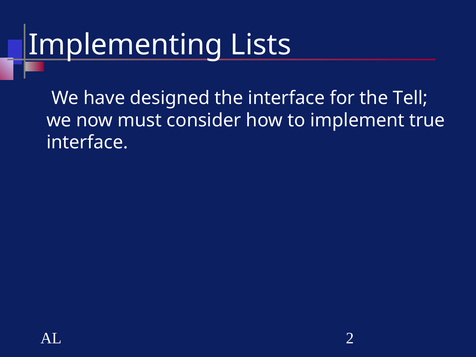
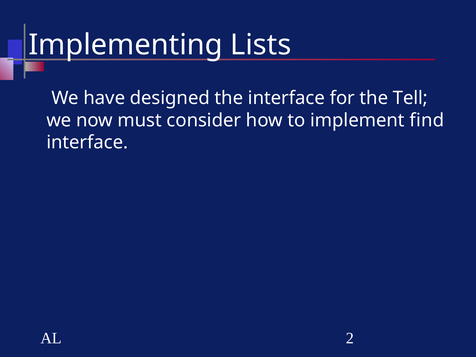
true: true -> find (427, 120)
